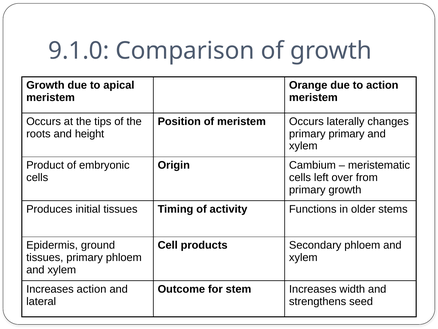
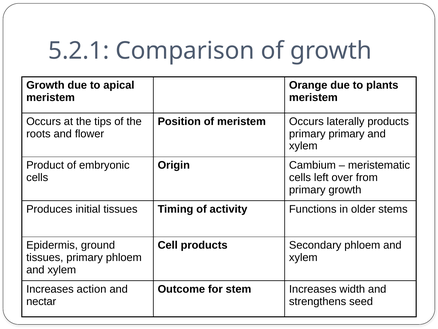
9.1.0: 9.1.0 -> 5.2.1 (79, 51)
to action: action -> plants (382, 85)
laterally changes: changes -> products (388, 121)
height: height -> flower (90, 134)
lateral: lateral -> nectar (41, 301)
